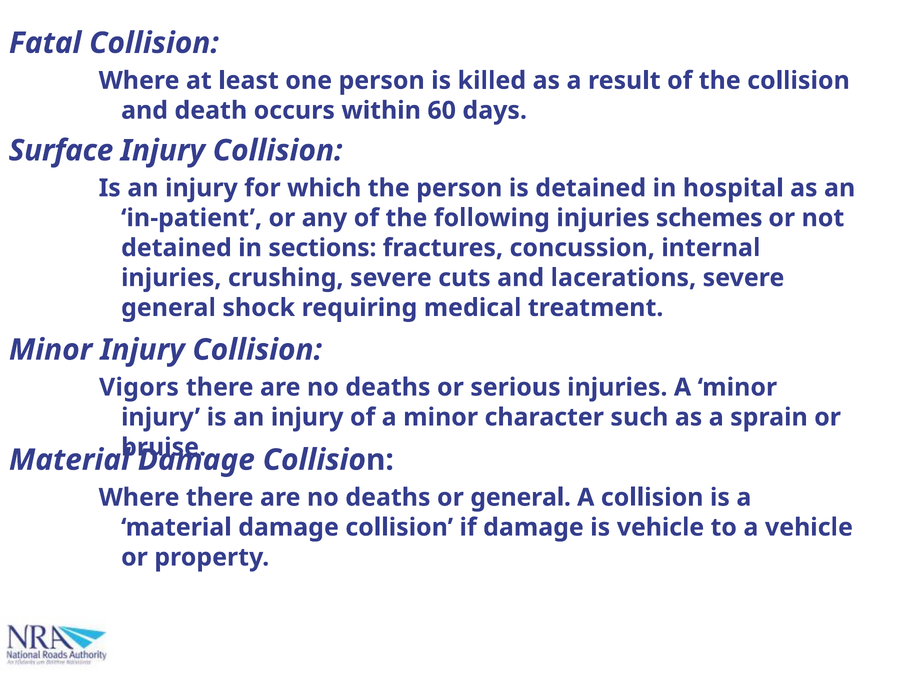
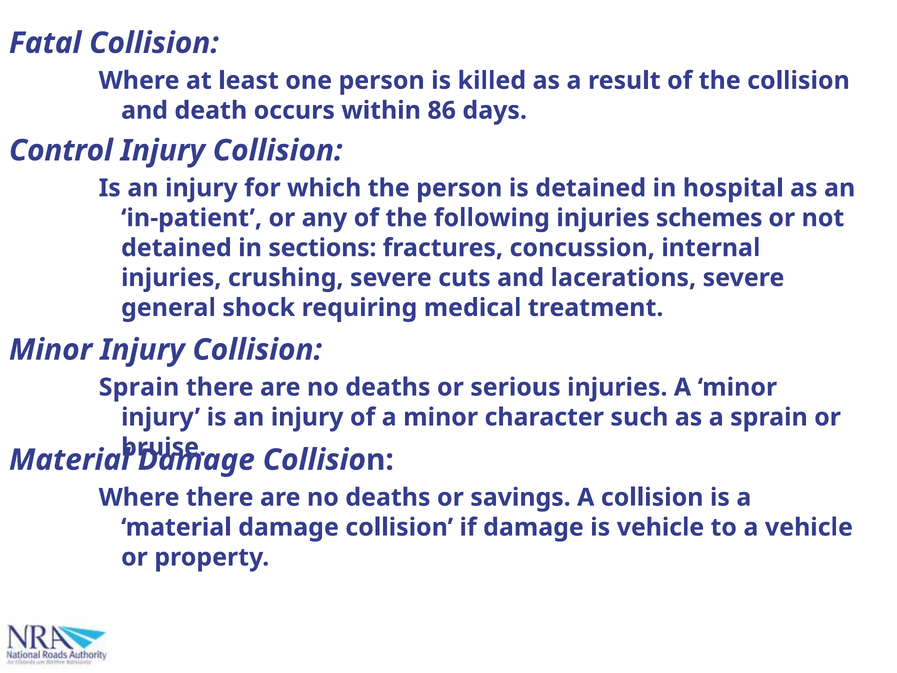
60: 60 -> 86 (442, 110)
Surface: Surface -> Control (61, 150)
Vigors: Vigors -> Sprain (139, 387)
or general: general -> savings (521, 497)
